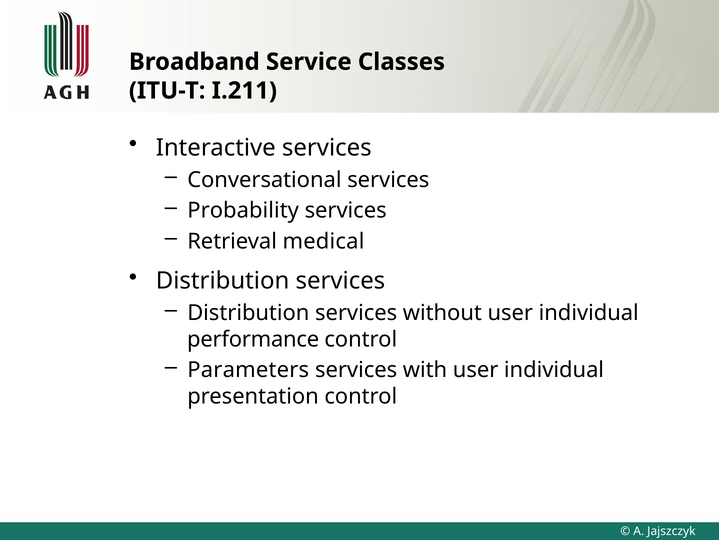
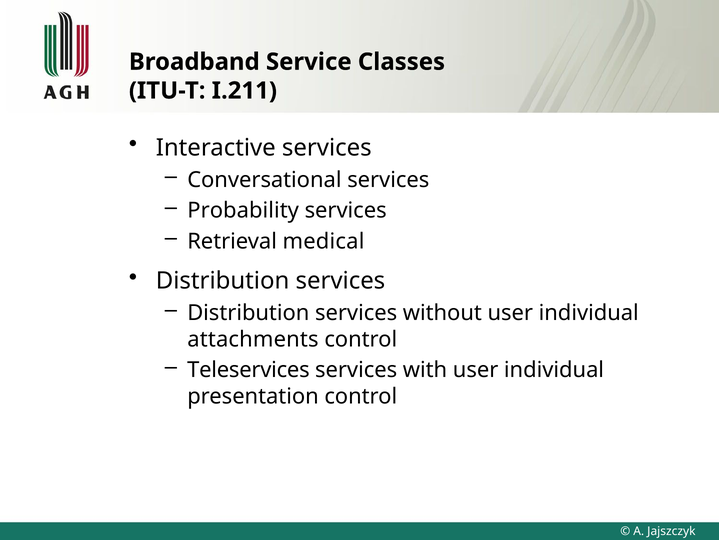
performance: performance -> attachments (253, 339)
Parameters: Parameters -> Teleservices (248, 370)
